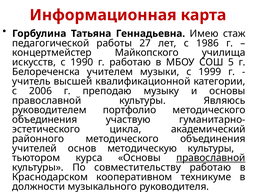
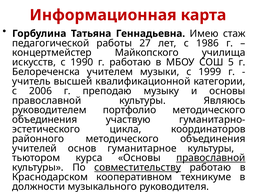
академический: академический -> координаторов (208, 129)
методическую: методическую -> гуманитарное (142, 148)
совместительству underline: none -> present (138, 167)
